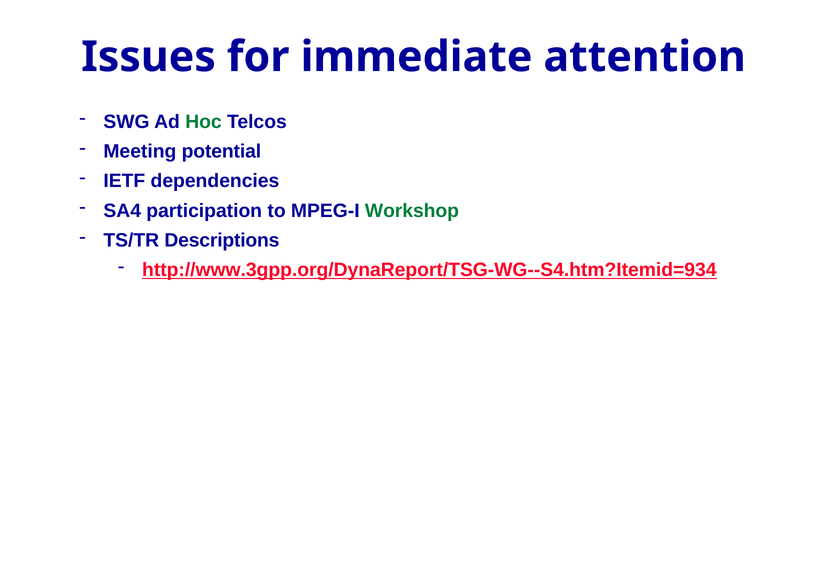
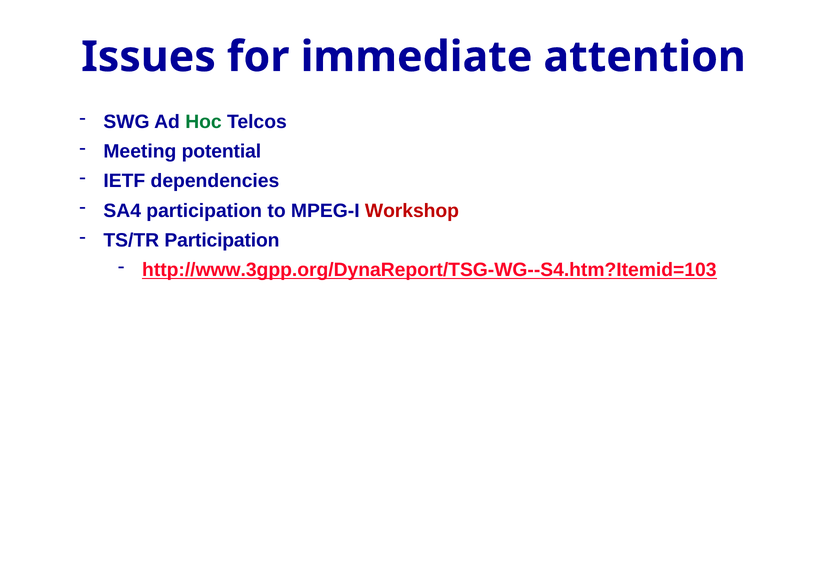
Workshop colour: green -> red (412, 210)
TS/TR Descriptions: Descriptions -> Participation (222, 240)
http://www.3gpp.org/DynaReport/TSG-WG--S4.htm?Itemid=934: http://www.3gpp.org/DynaReport/TSG-WG--S4.htm?Itemid=934 -> http://www.3gpp.org/DynaReport/TSG-WG--S4.htm?Itemid=103 (429, 270)
